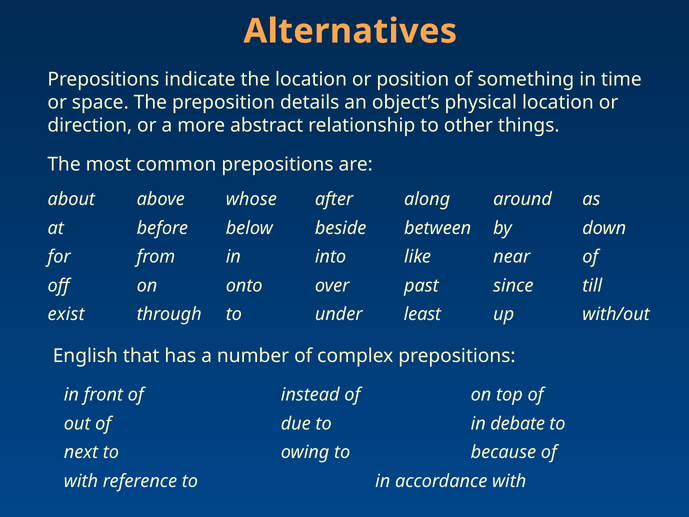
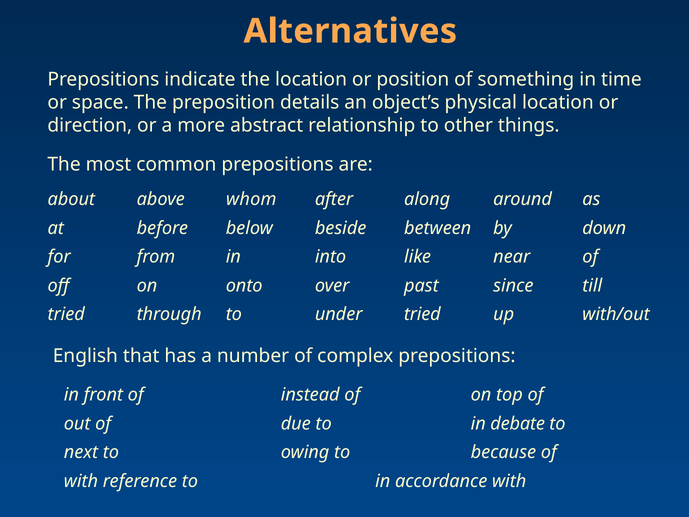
whose: whose -> whom (251, 199)
exist: exist -> tried (66, 314)
under least: least -> tried (422, 314)
